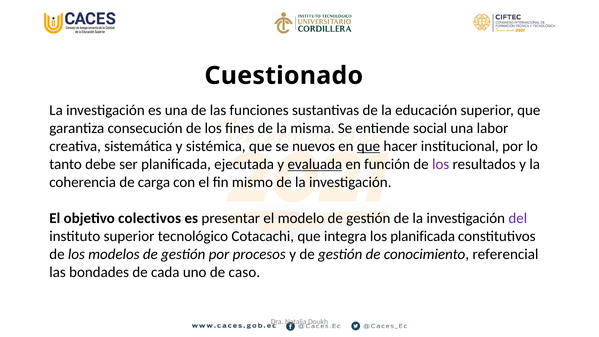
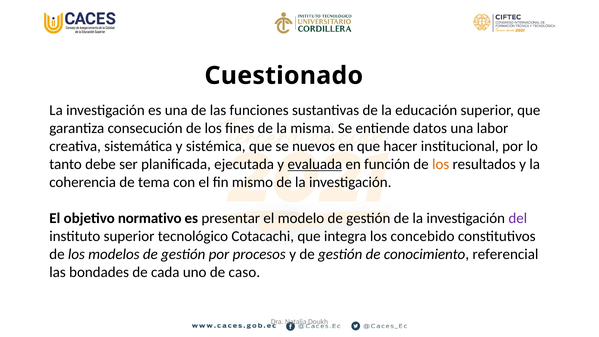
social: social -> datos (430, 128)
que underline: present -> none (368, 146)
los colour: purple -> orange (441, 164)
carga: carga -> tema (154, 182)
colectivos: colectivos -> normativo (150, 218)
los planificada: planificada -> concebido (423, 236)
